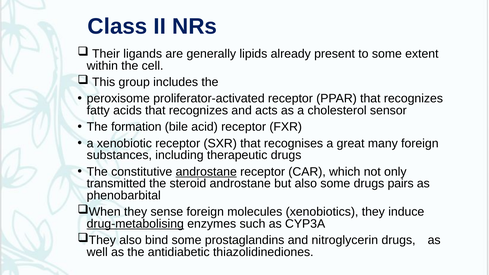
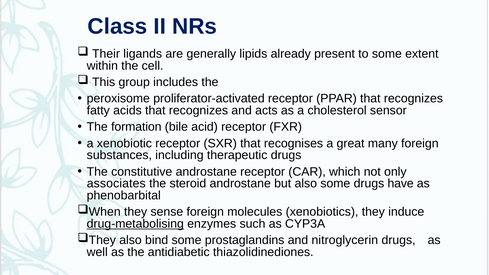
androstane underline: present -> none (206, 172)
transmitted: transmitted -> associates (116, 184)
pairs: pairs -> have (401, 184)
